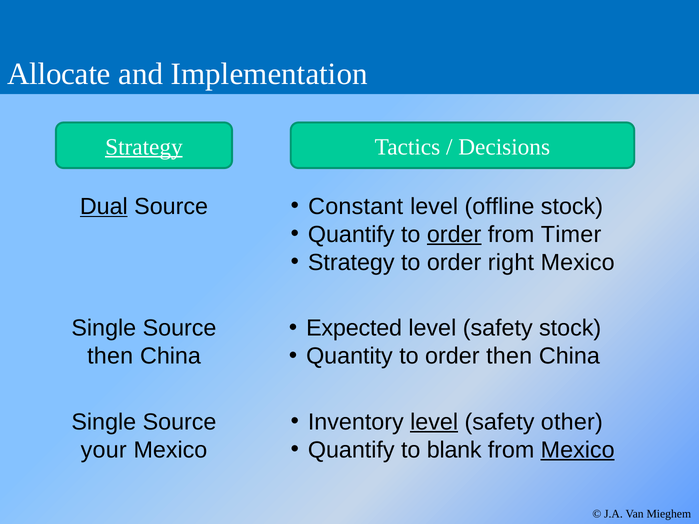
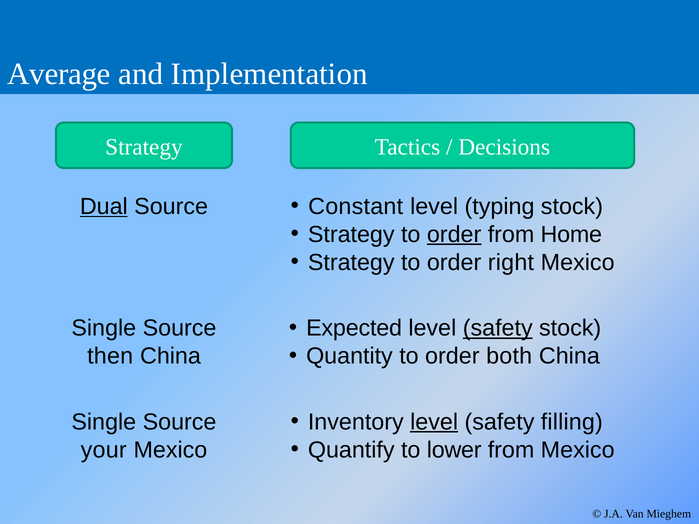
Allocate: Allocate -> Average (59, 74)
Strategy underline: present -> none (144, 147)
offline: offline -> typing (500, 207)
Quantify: Quantify -> Strategy (351, 235)
Timer: Timer -> Home (571, 235)
safety underline: none -> present (498, 328)
order then: then -> both (509, 356)
other: other -> filling (572, 422)
blank: blank -> lower (454, 450)
Mexico underline: present -> none (578, 450)
